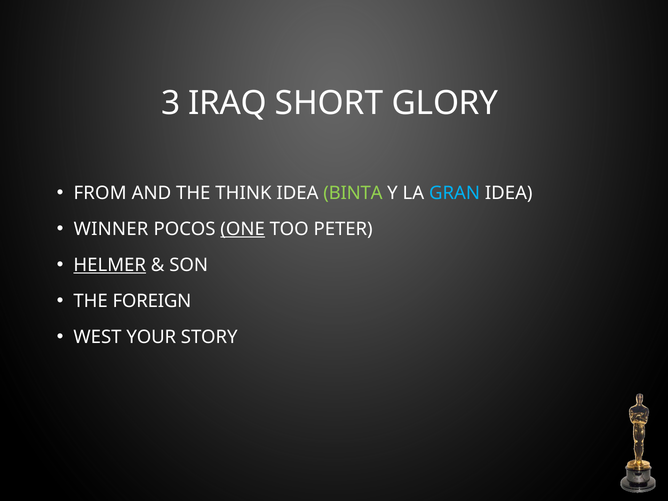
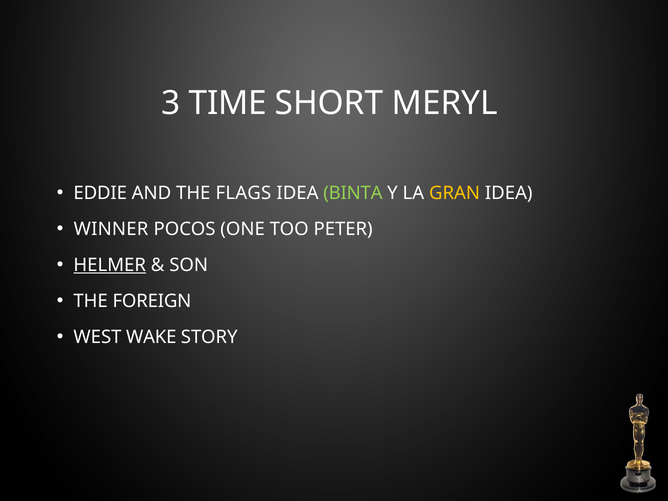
IRAQ: IRAQ -> TIME (228, 103)
GLORY: GLORY -> MERYL (445, 103)
FROM: FROM -> EDDIE (100, 193)
THINK: THINK -> FLAGS (243, 193)
GRAN colour: light blue -> yellow (455, 193)
ONE underline: present -> none (243, 229)
YOUR: YOUR -> WAKE (151, 337)
